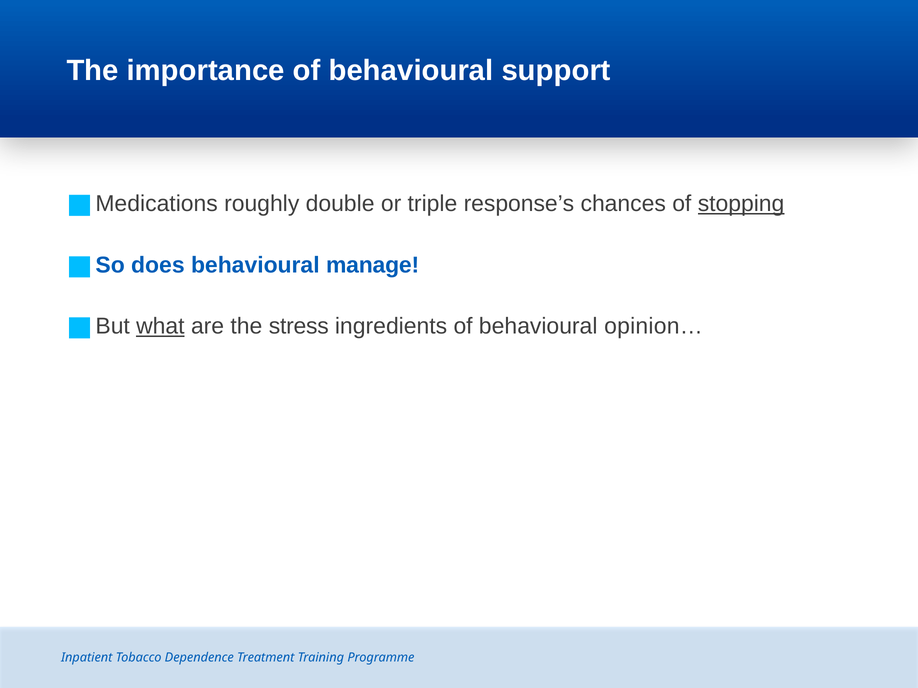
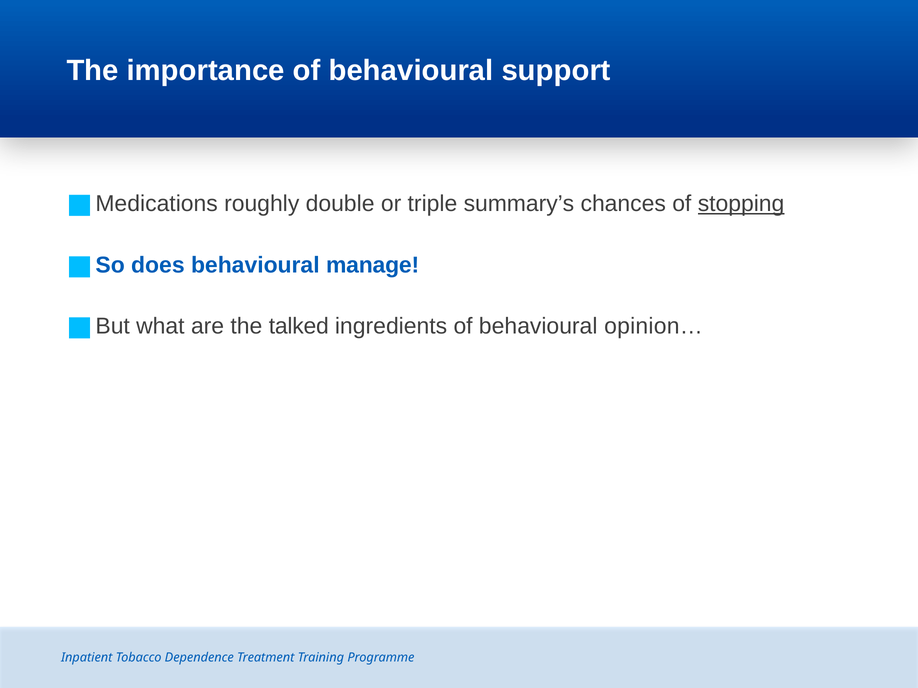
response’s: response’s -> summary’s (519, 204)
what underline: present -> none (160, 326)
stress: stress -> talked (299, 326)
